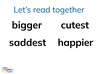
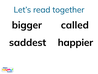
cutest: cutest -> called (75, 25)
